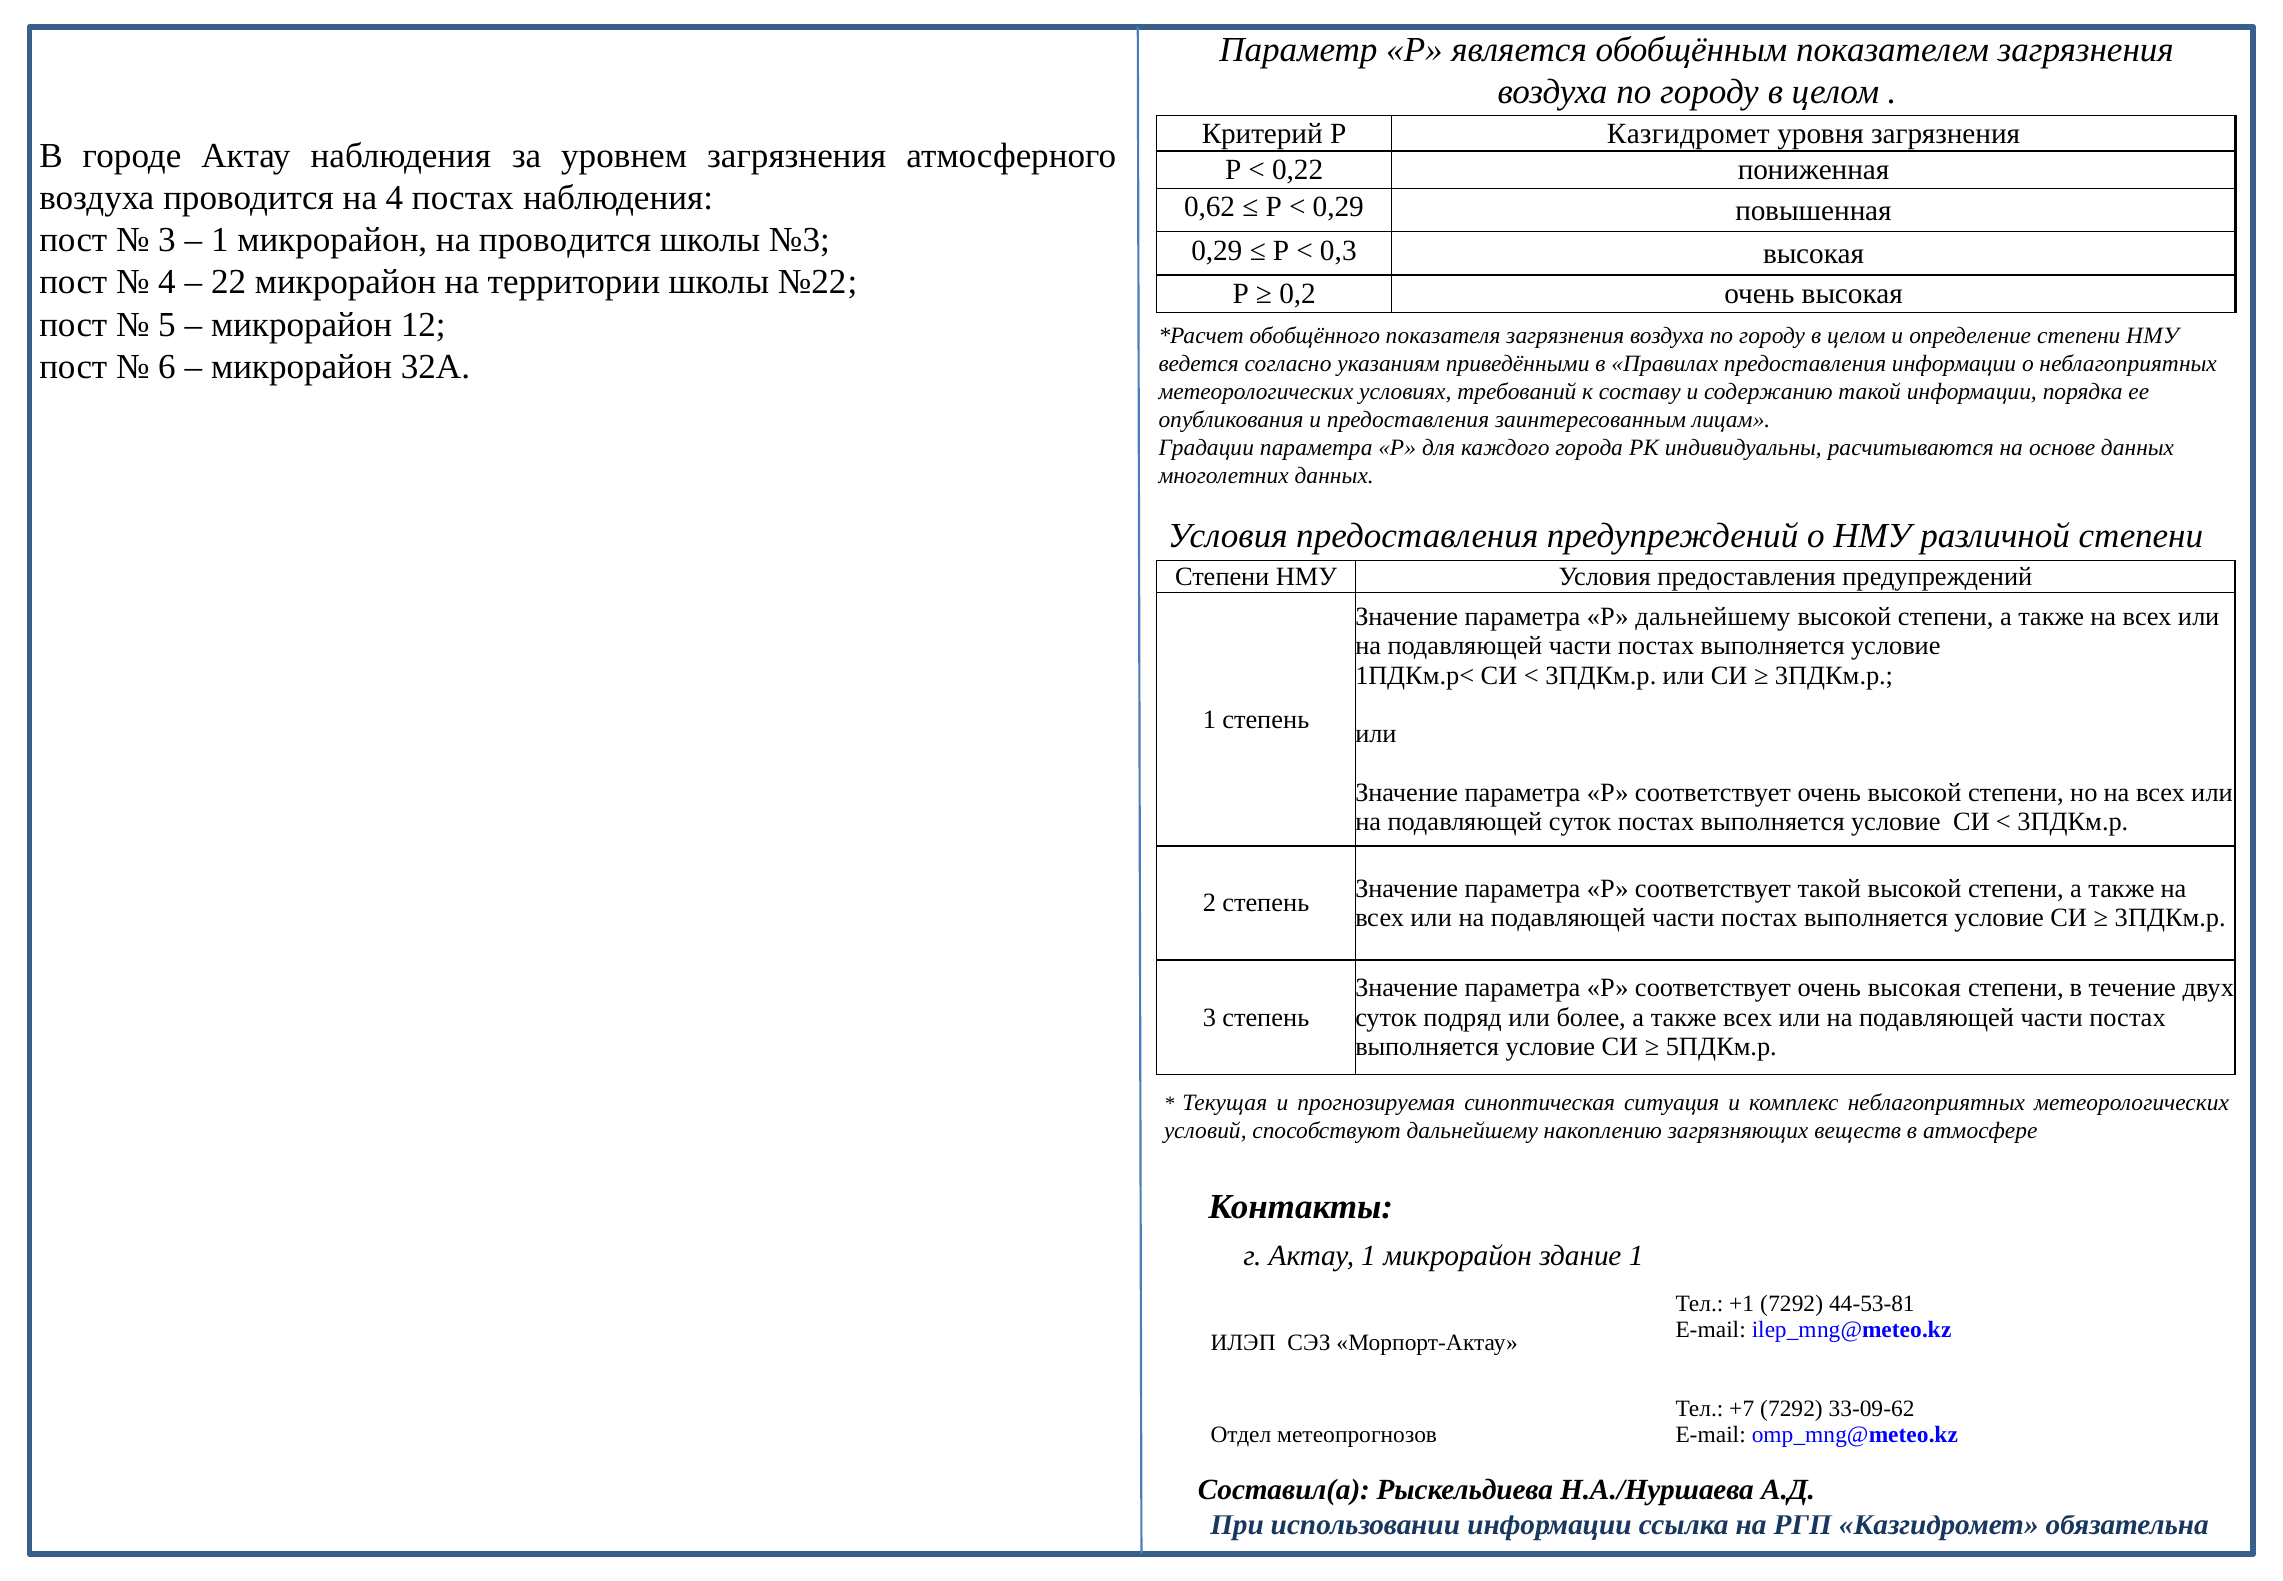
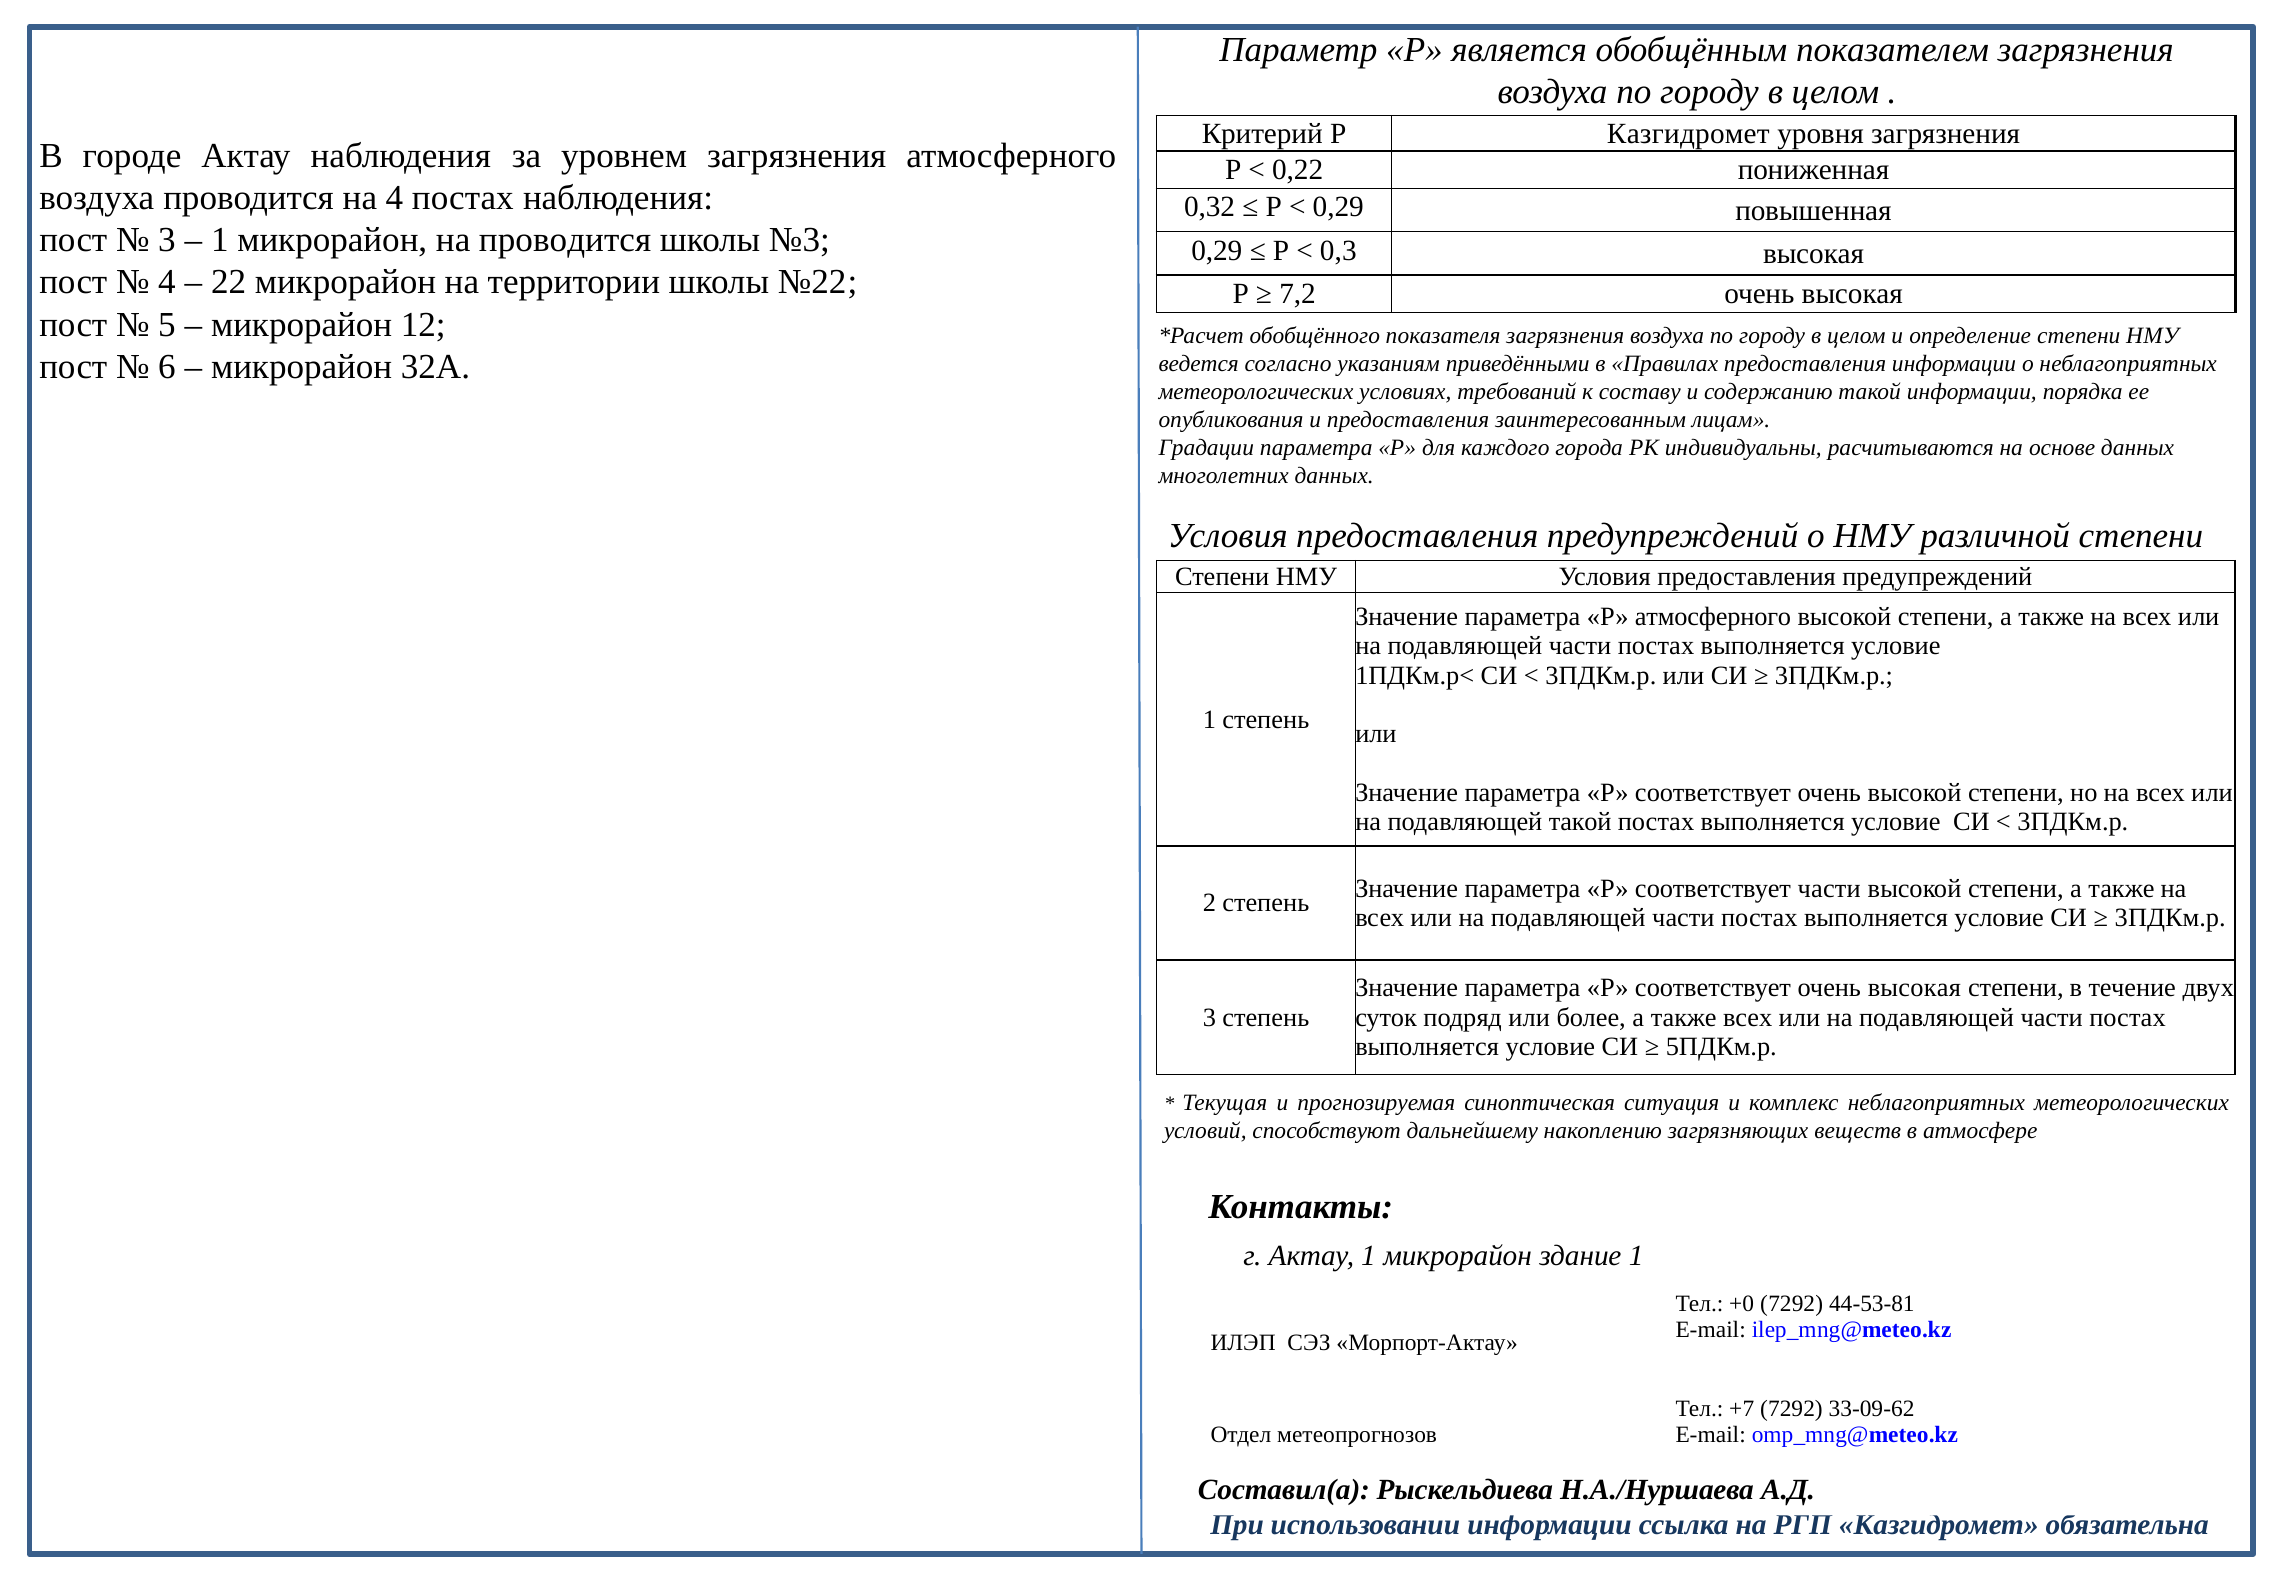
0,62: 0,62 -> 0,32 (1210, 207)
0,2: 0,2 -> 7,2 (1298, 293)
Р дальнейшему: дальнейшему -> атмосферного (1713, 617)
подавляющей суток: суток -> такой (1580, 821)
соответствует такой: такой -> части (1829, 888)
+1: +1 -> +0 (1742, 1303)
